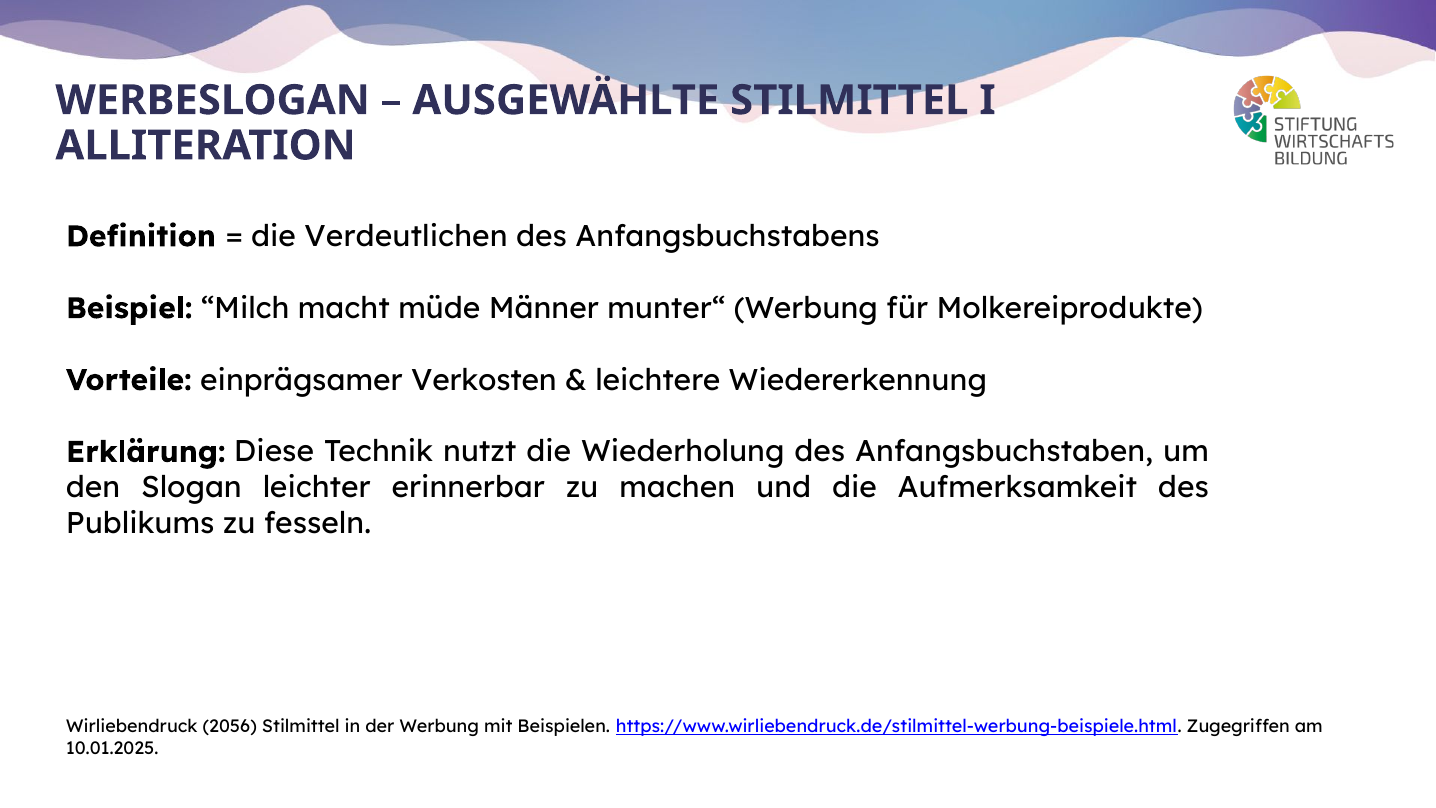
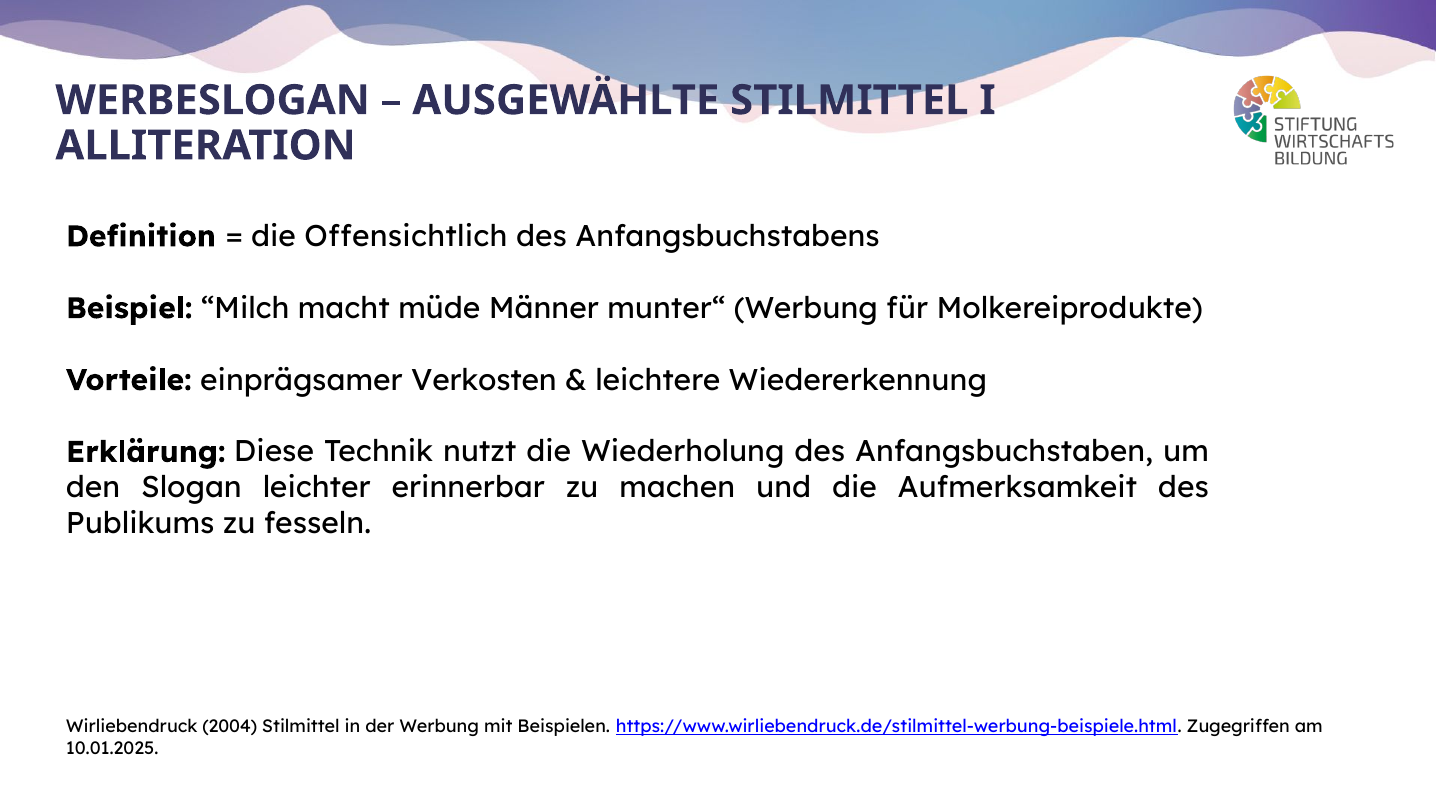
Verdeutlichen: Verdeutlichen -> Offensichtlich (406, 236)
2056: 2056 -> 2004 (230, 726)
